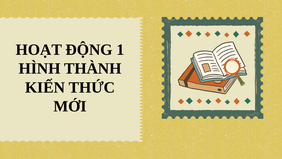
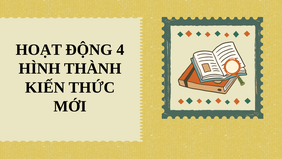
1: 1 -> 4 (120, 50)
